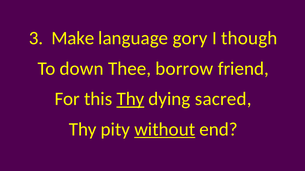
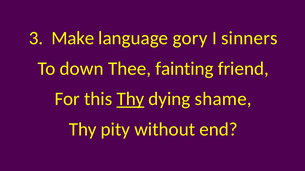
though: though -> sinners (249, 38)
borrow: borrow -> fainting (184, 69)
sacred: sacred -> shame (223, 99)
without underline: present -> none (165, 130)
